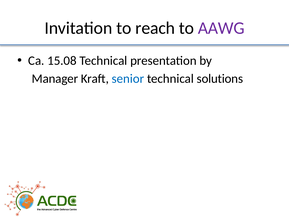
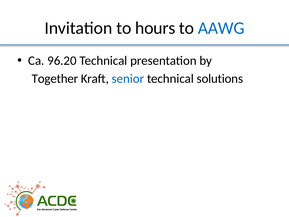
reach: reach -> hours (155, 28)
AAWG colour: purple -> blue (221, 28)
15.08: 15.08 -> 96.20 (62, 61)
Manager: Manager -> Together (55, 79)
